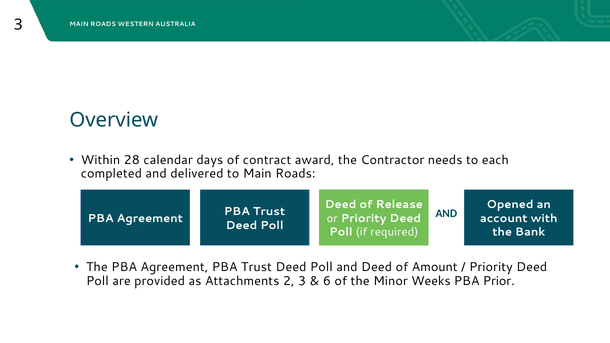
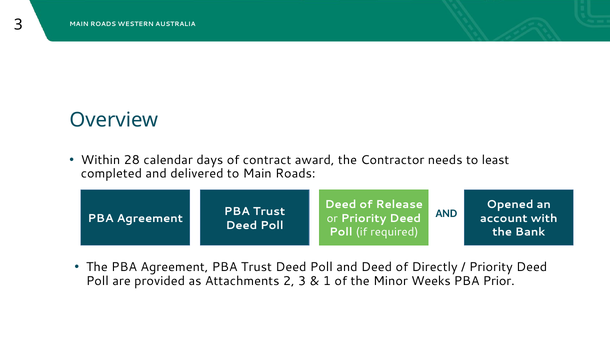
each: each -> least (495, 160)
Amount: Amount -> Directly (435, 267)
6: 6 -> 1 (327, 281)
